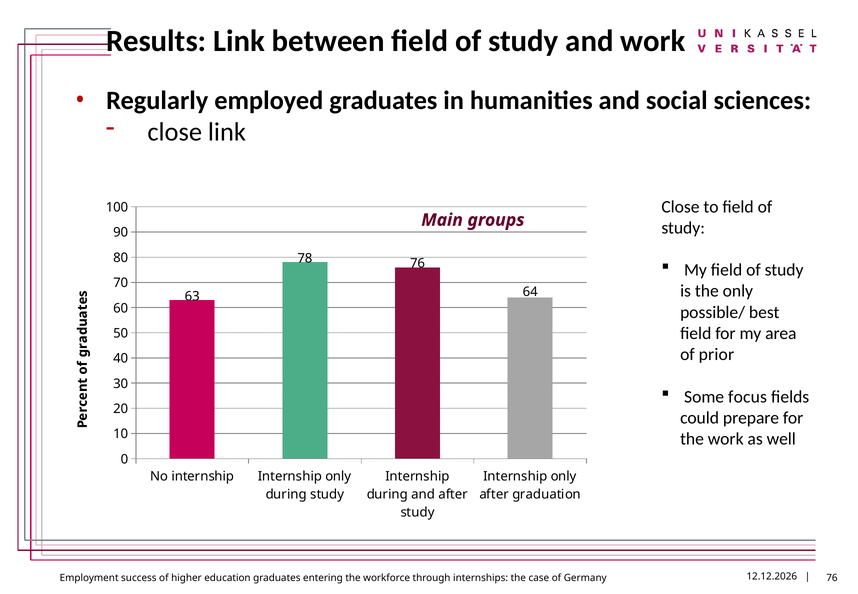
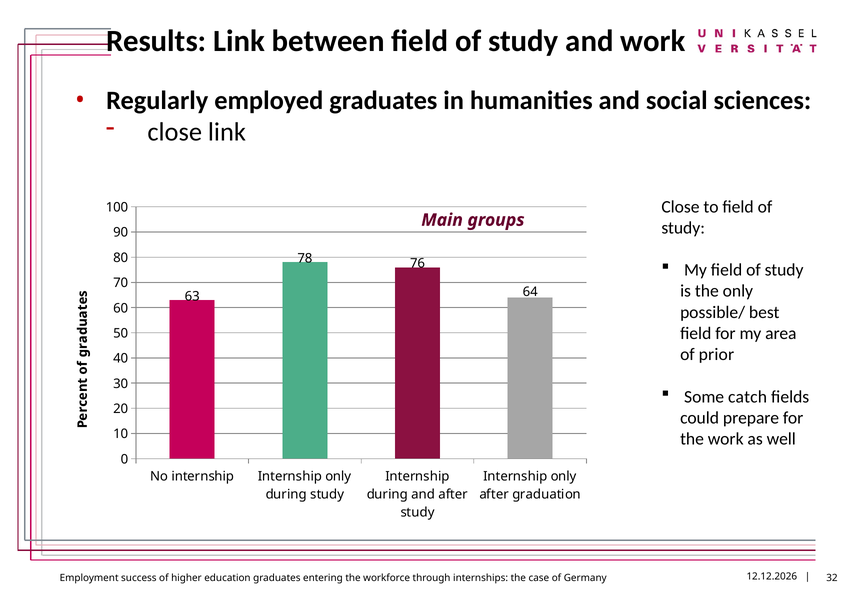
focus: focus -> catch (748, 397)
76: 76 -> 32 (832, 578)
